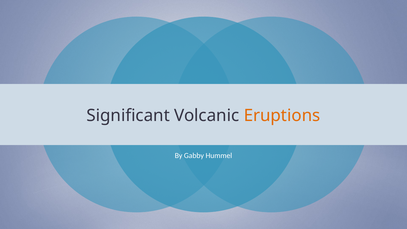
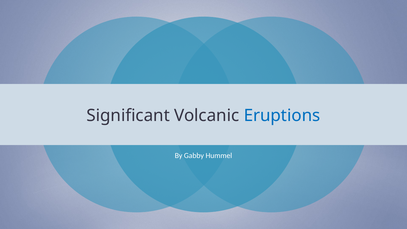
Eruptions colour: orange -> blue (282, 116)
